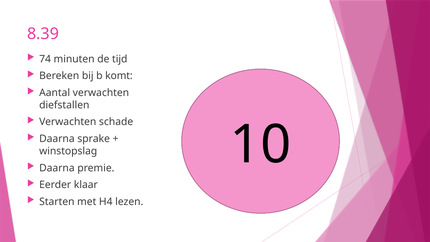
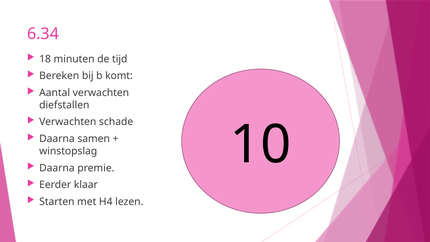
8.39: 8.39 -> 6.34 (43, 34)
74: 74 -> 18 (45, 59)
sprake: sprake -> samen (94, 139)
